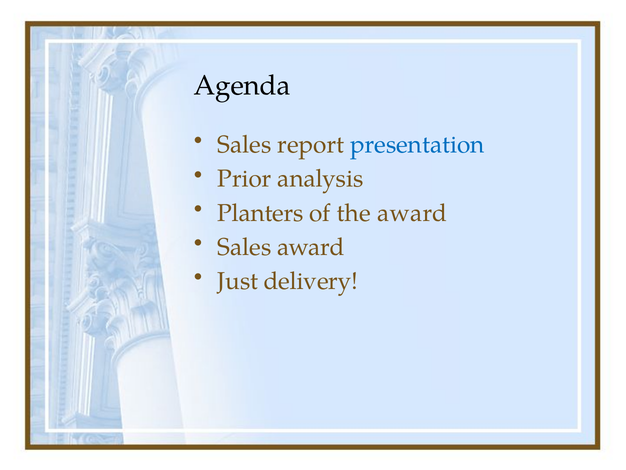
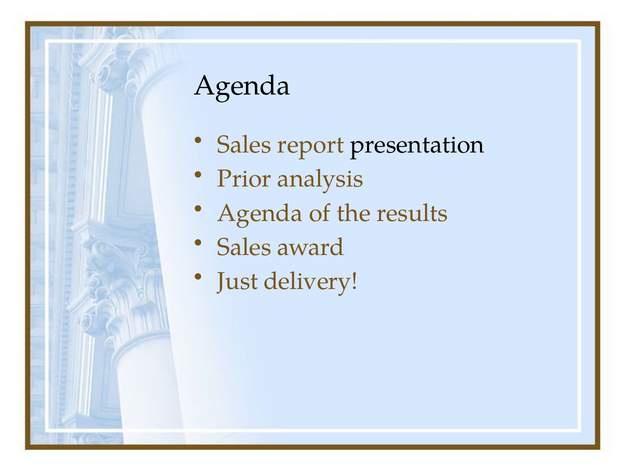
presentation colour: blue -> black (417, 145)
Planters: Planters -> Agenda (260, 213)
the award: award -> results (412, 213)
